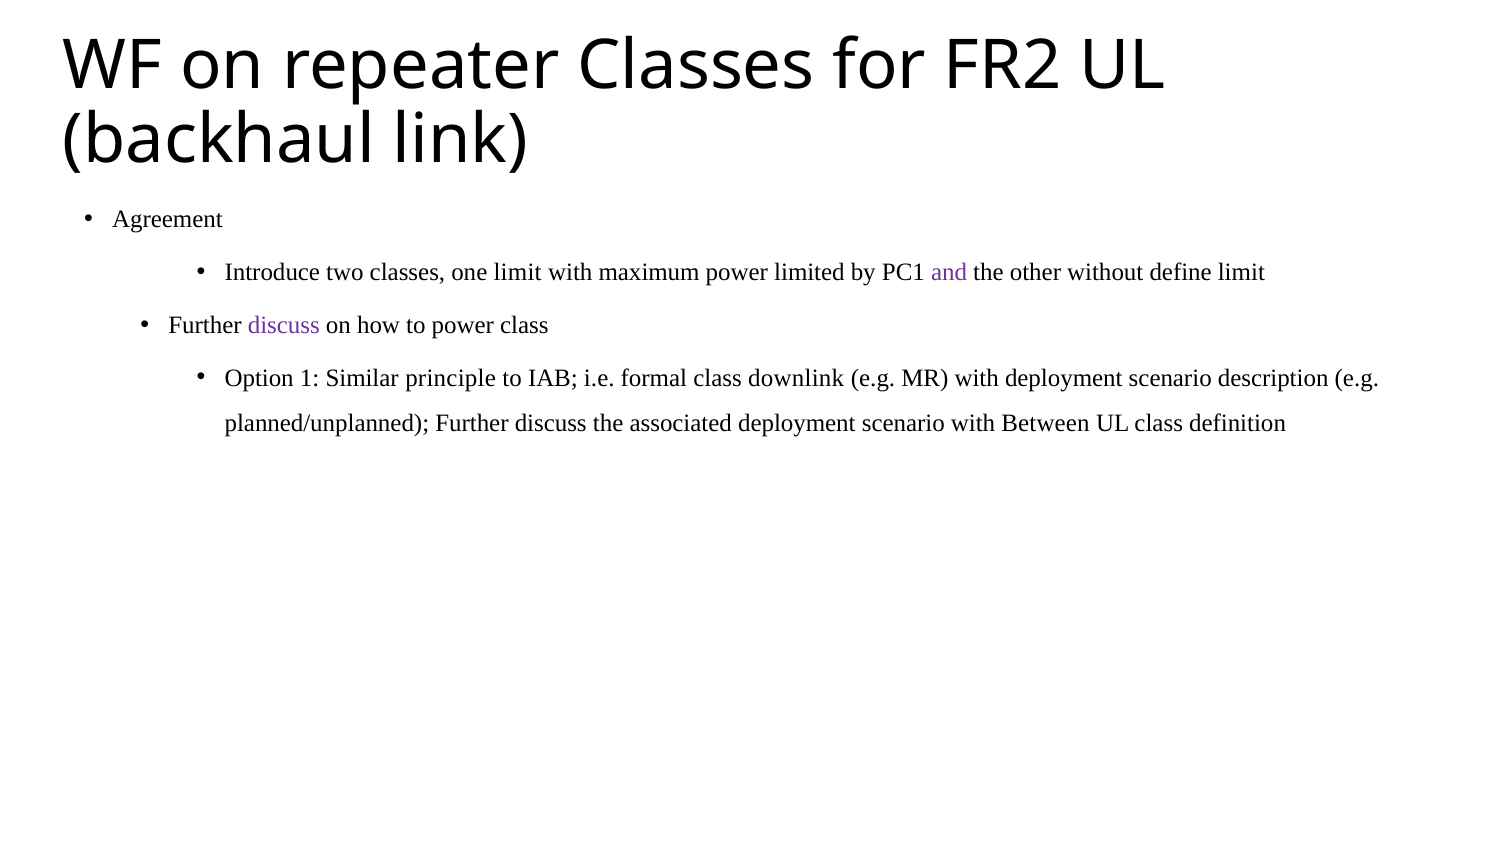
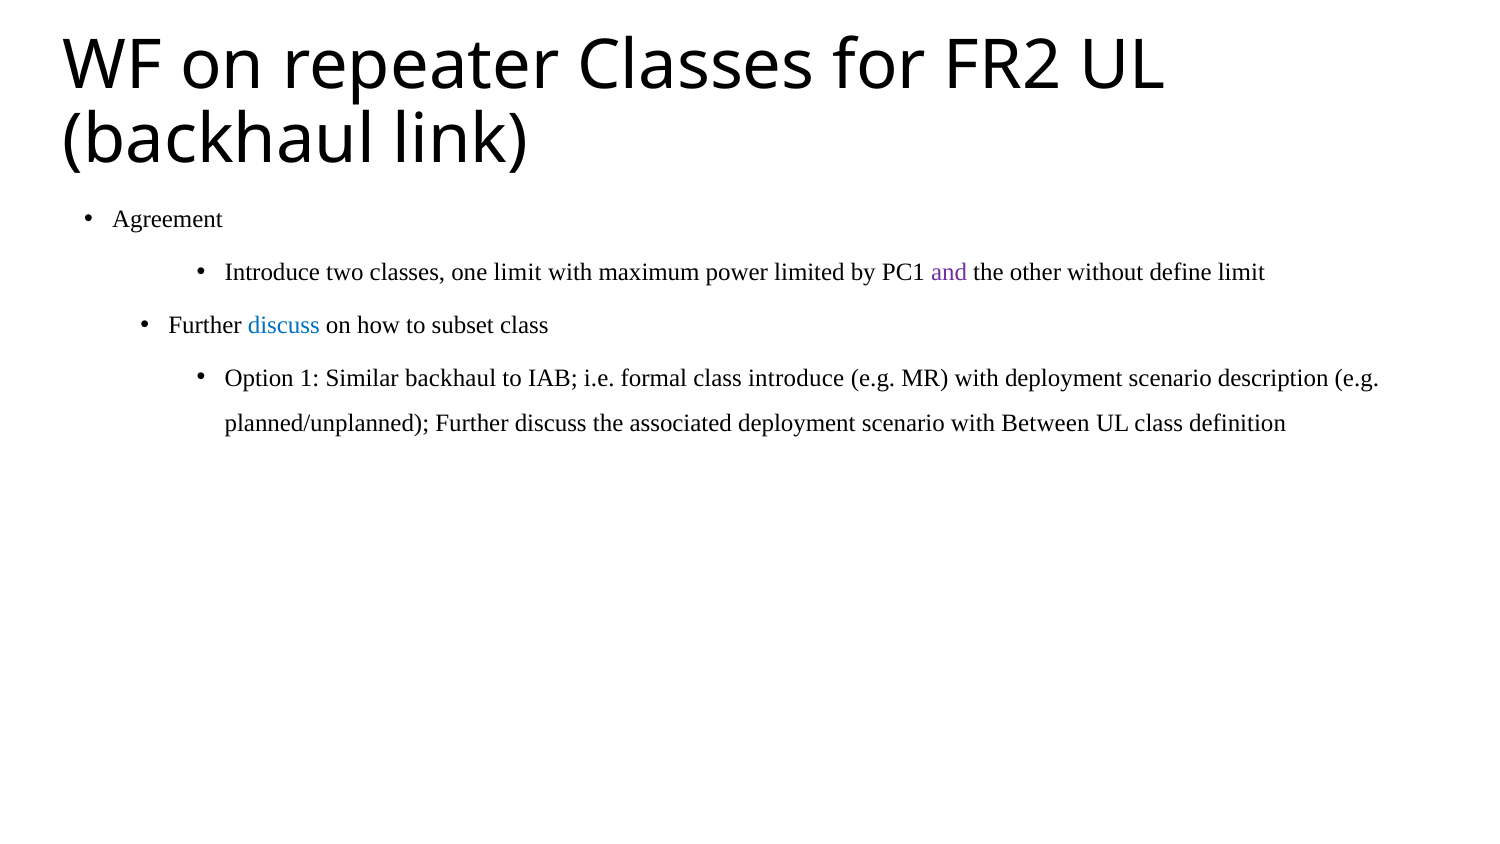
discuss colour: purple -> blue (284, 325)
to power: power -> subset (463, 325)
Similar principle: principle -> backhaul (451, 378)
class downlink: downlink -> introduce (796, 378)
